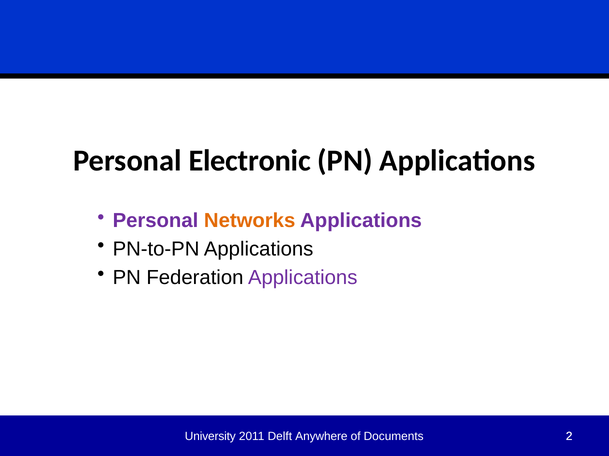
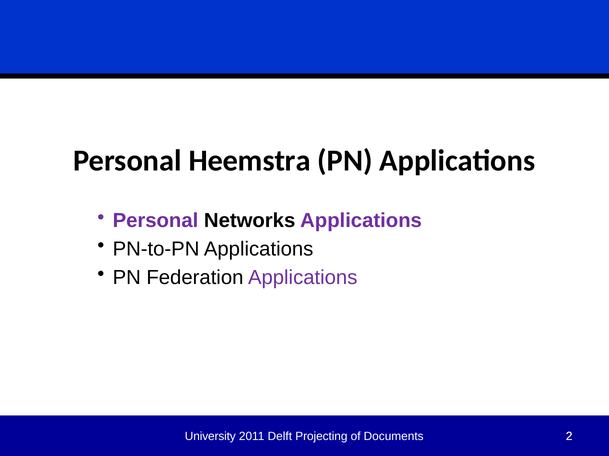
Electronic: Electronic -> Heemstra (250, 161)
Networks colour: orange -> black (250, 221)
Anywhere: Anywhere -> Projecting (321, 437)
